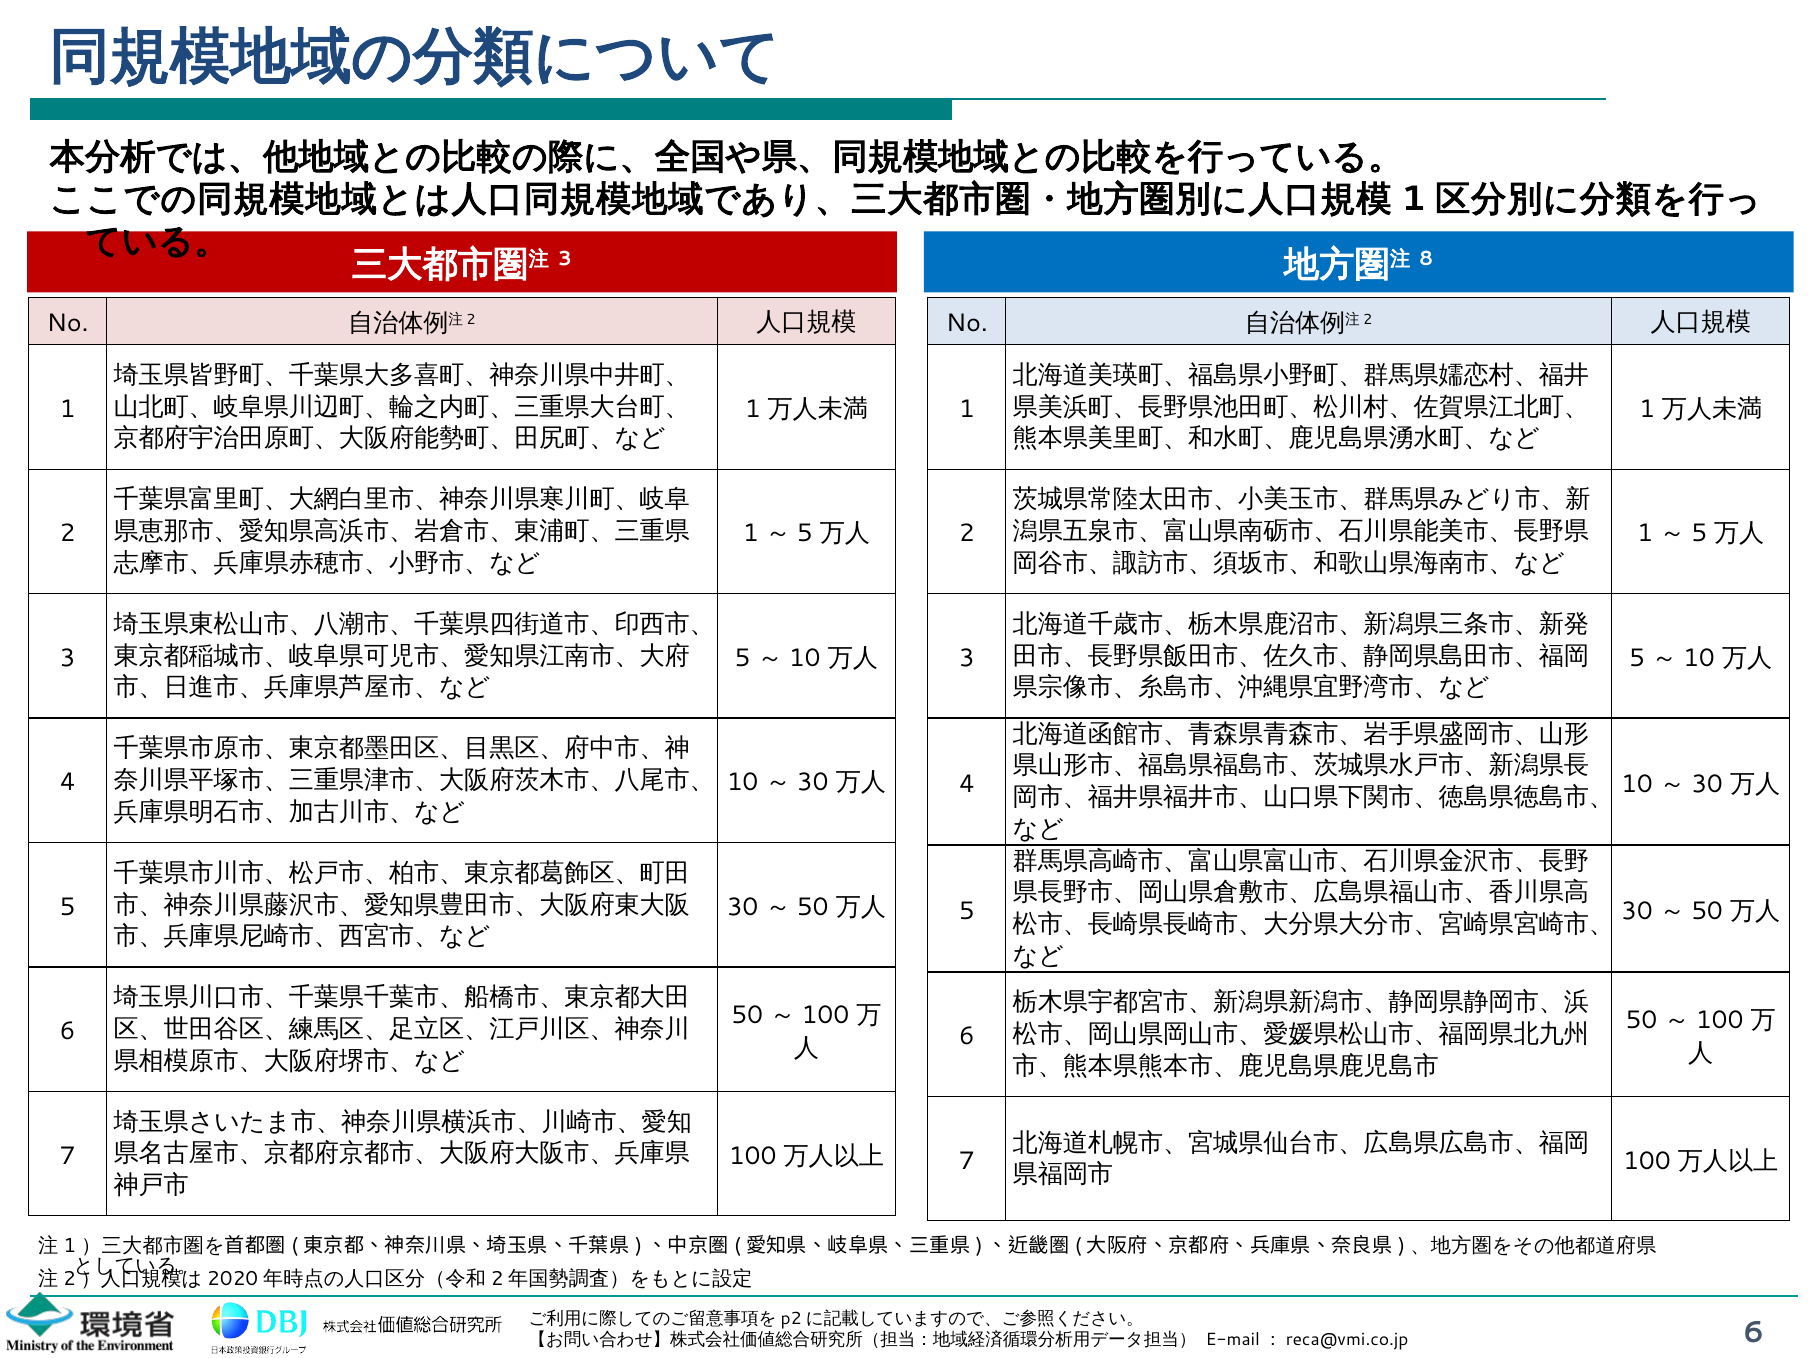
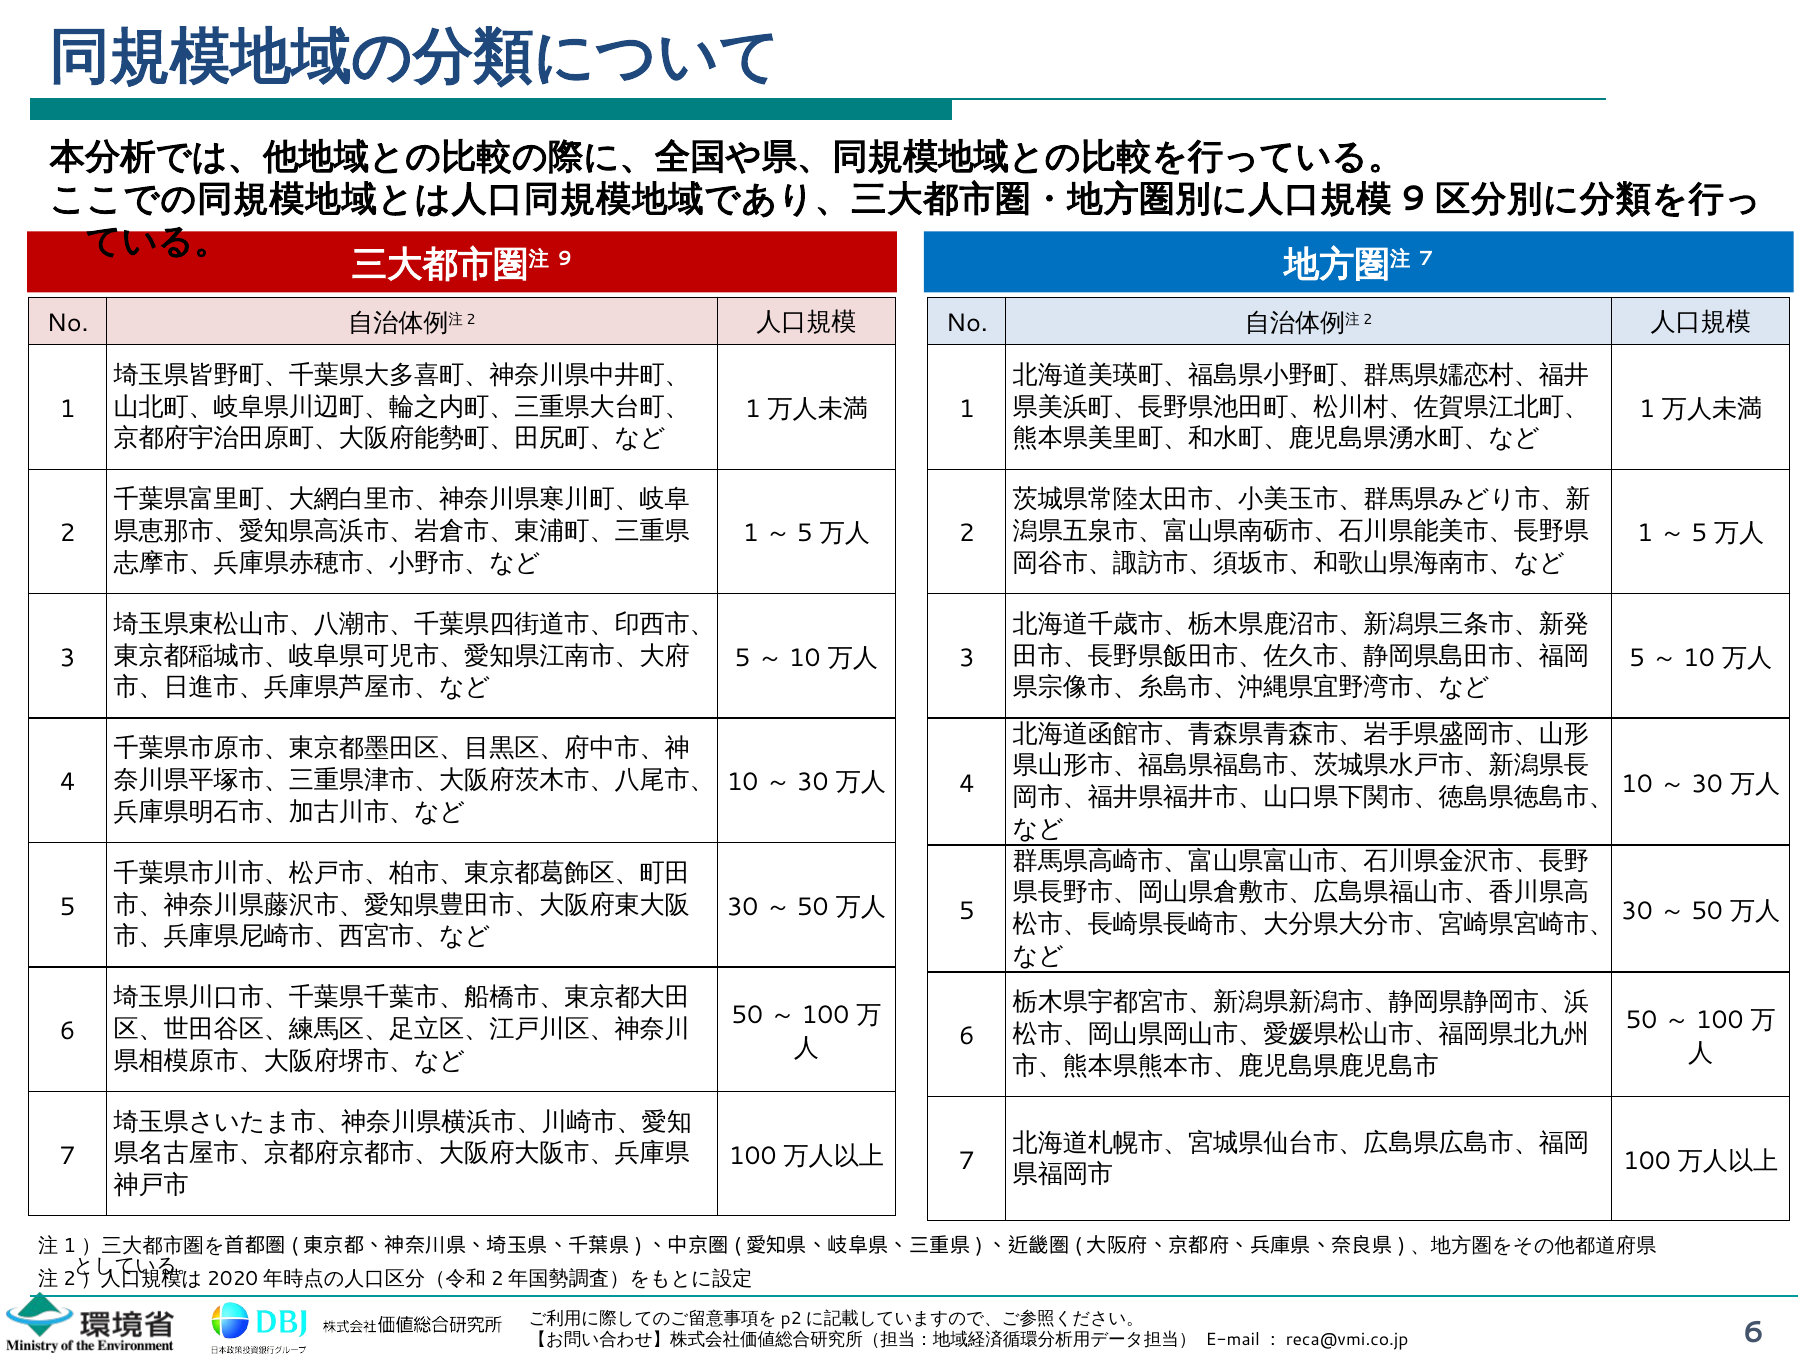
1: 1 -> 9 (1414, 199)
3: 3 -> 9 (565, 259)
8: 8 -> 7 (1426, 259)
